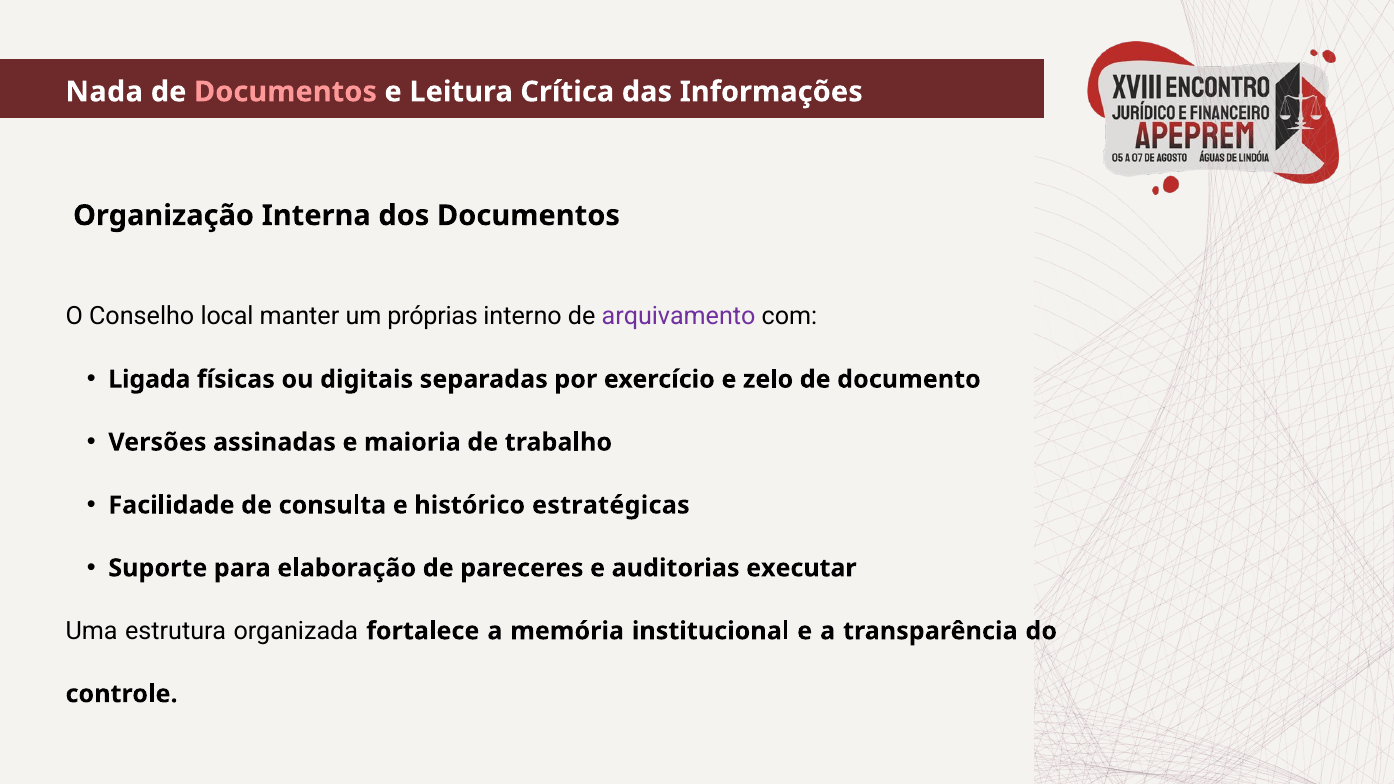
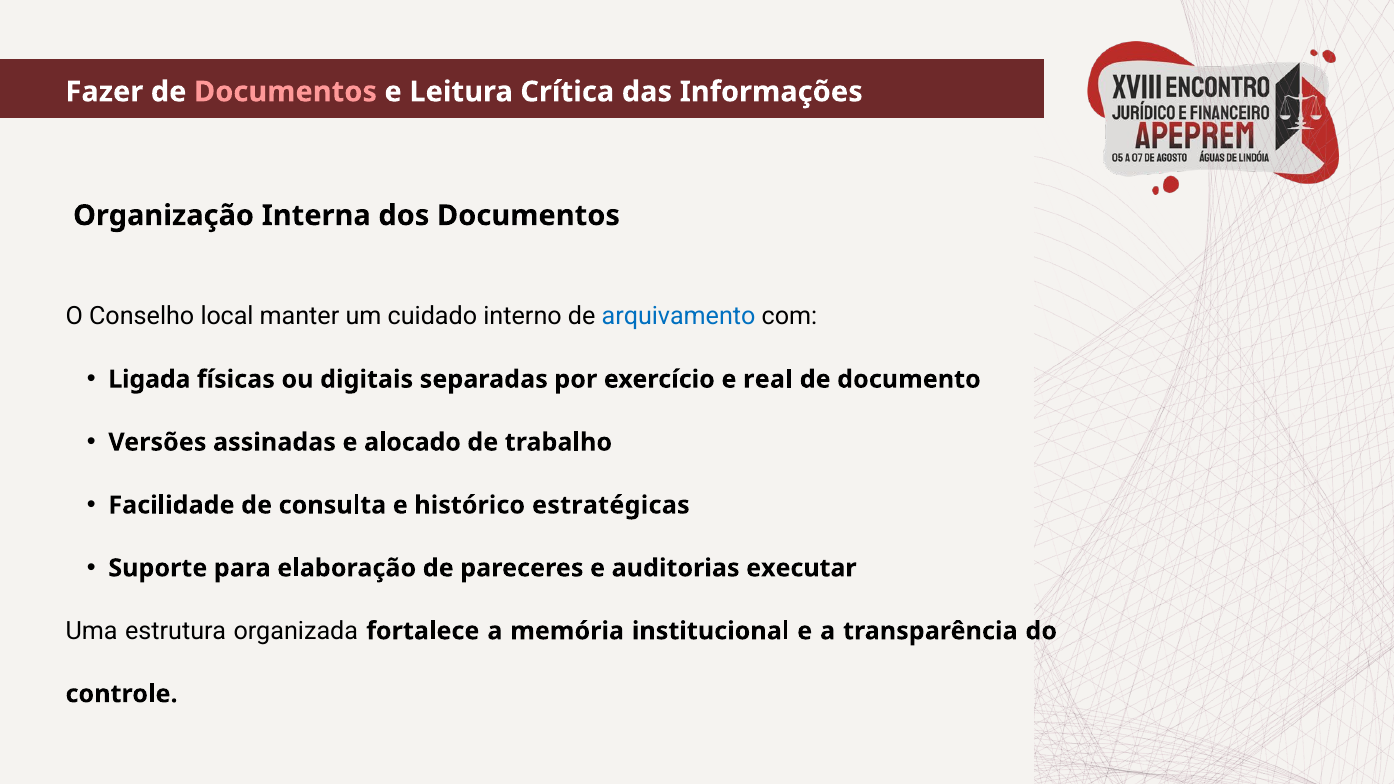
Nada: Nada -> Fazer (104, 92)
próprias: próprias -> cuidado (432, 317)
arquivamento colour: purple -> blue (679, 317)
zelo: zelo -> real (768, 379)
maioria: maioria -> alocado (412, 442)
